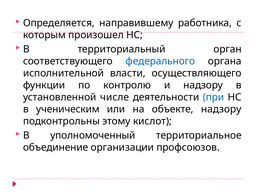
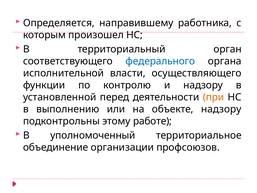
числе: числе -> перед (115, 97)
при colour: blue -> orange (213, 97)
ученическим: ученическим -> выполнению (68, 109)
кислот: кислот -> работе (152, 121)
